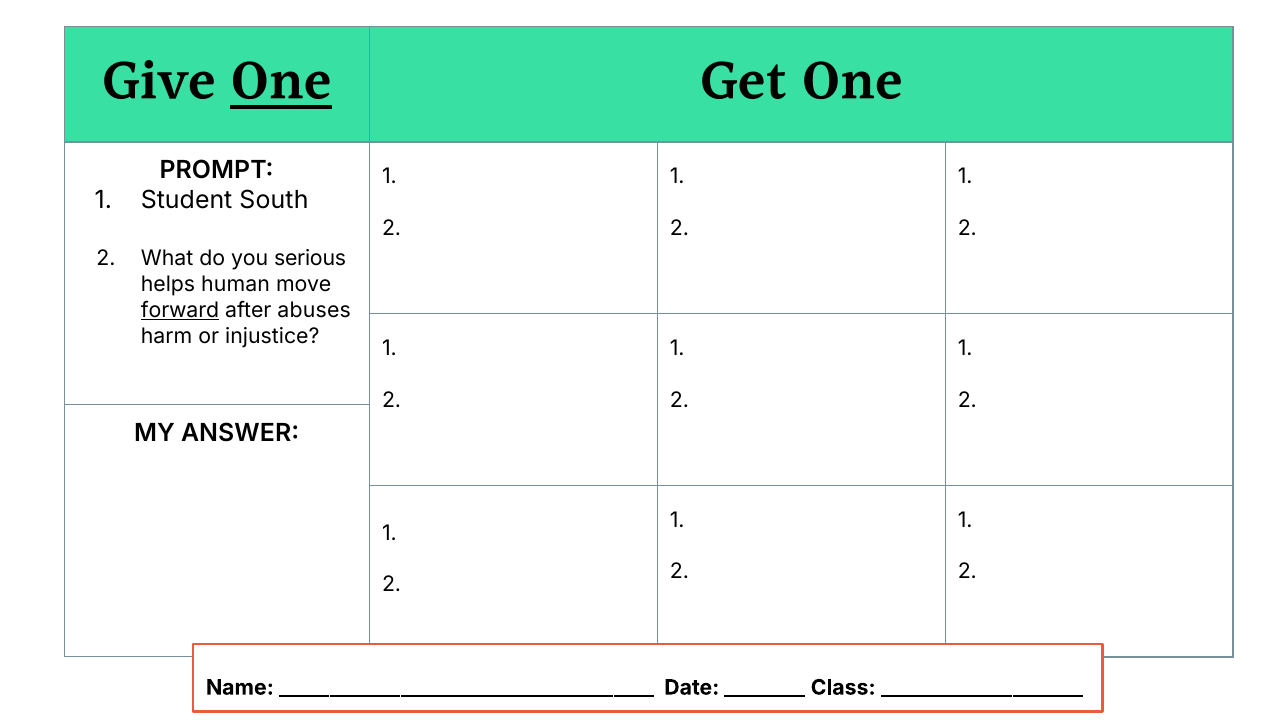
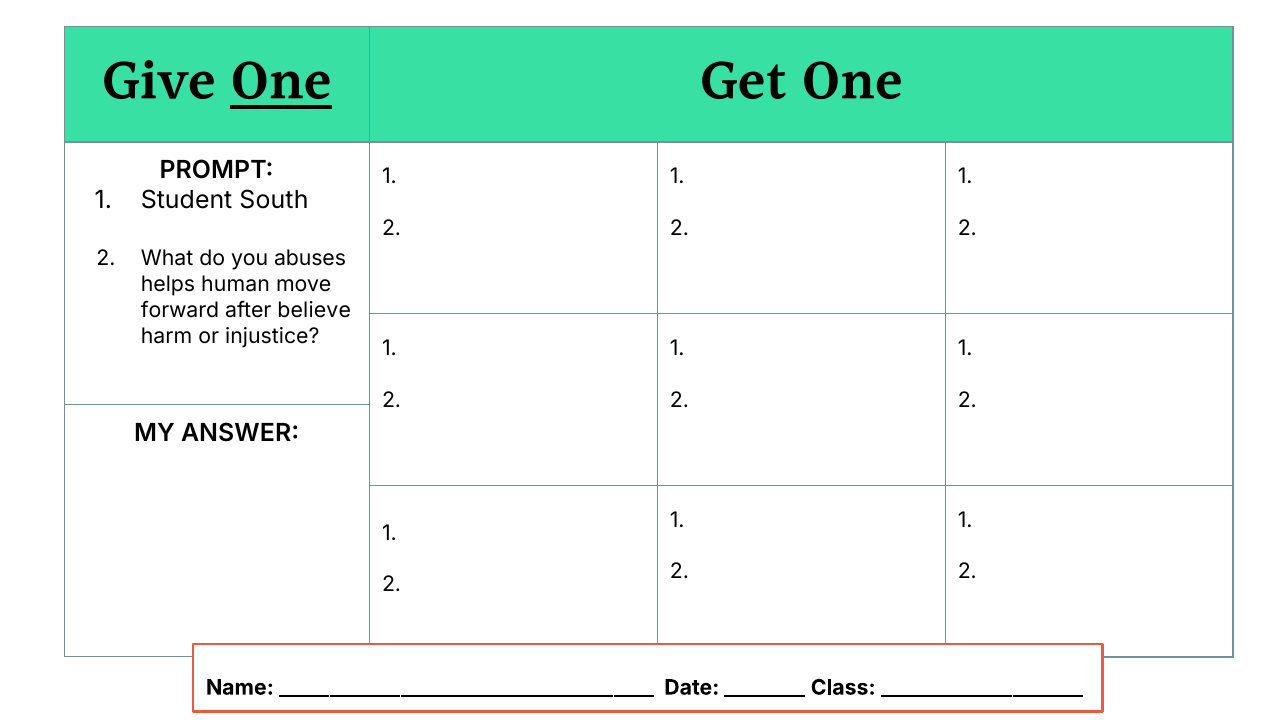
serious: serious -> abuses (310, 259)
forward underline: present -> none (180, 310)
abuses: abuses -> believe (314, 310)
